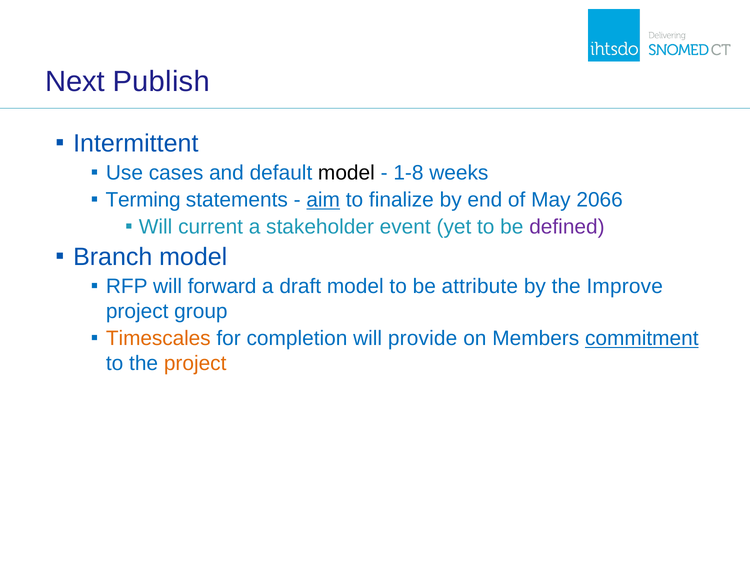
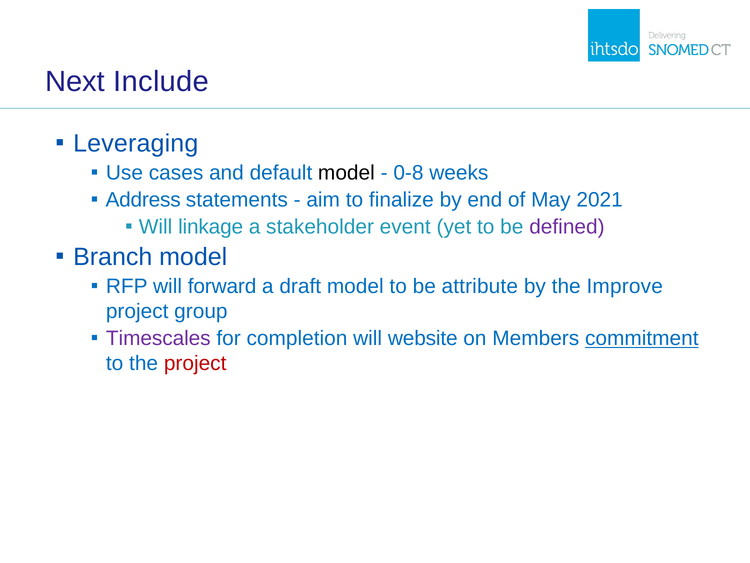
Publish: Publish -> Include (161, 81)
Intermittent: Intermittent -> Leveraging (136, 143)
1-8: 1-8 -> 0-8 (408, 173)
Terming: Terming -> Address (143, 200)
aim underline: present -> none (323, 200)
2066: 2066 -> 2021 (600, 200)
current: current -> linkage (211, 227)
Timescales colour: orange -> purple (158, 338)
provide: provide -> website (423, 338)
project colour: orange -> red (195, 363)
